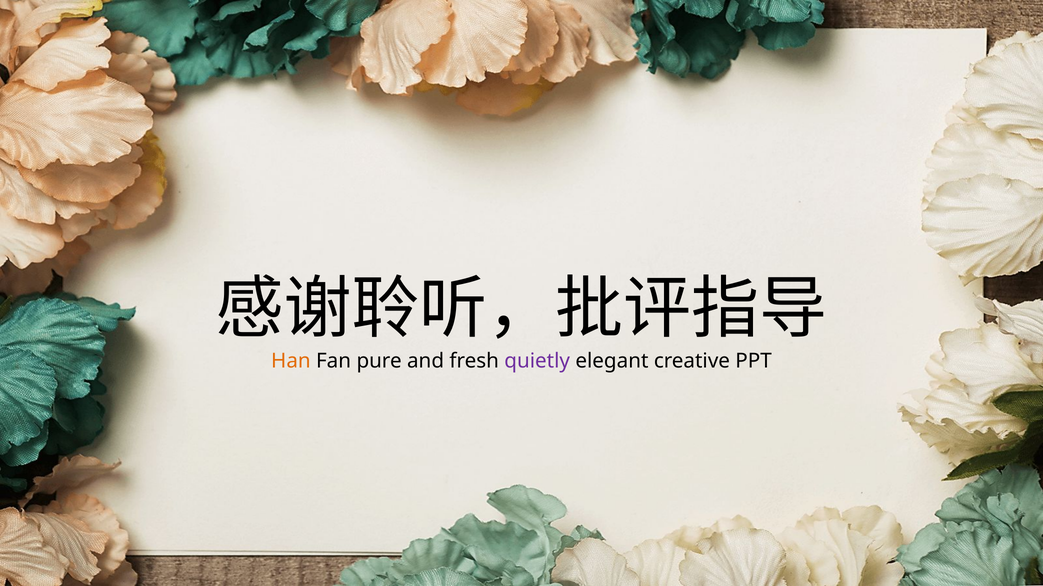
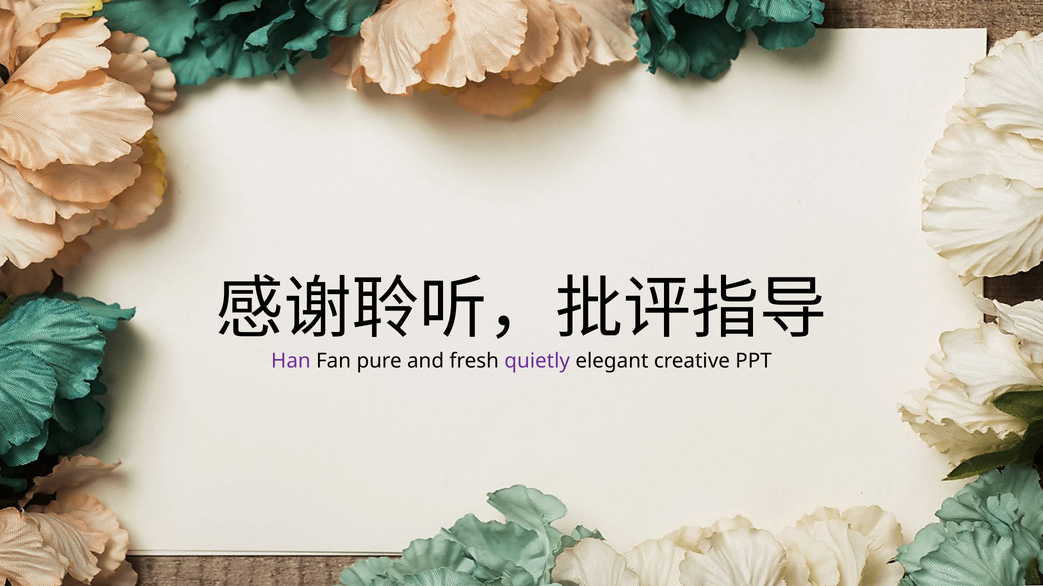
Han colour: orange -> purple (291, 362)
